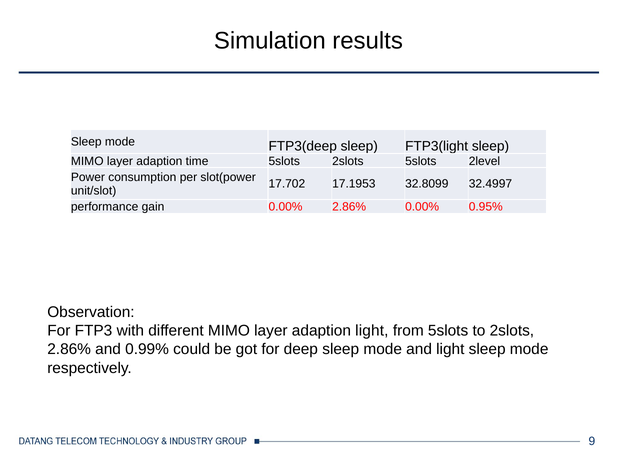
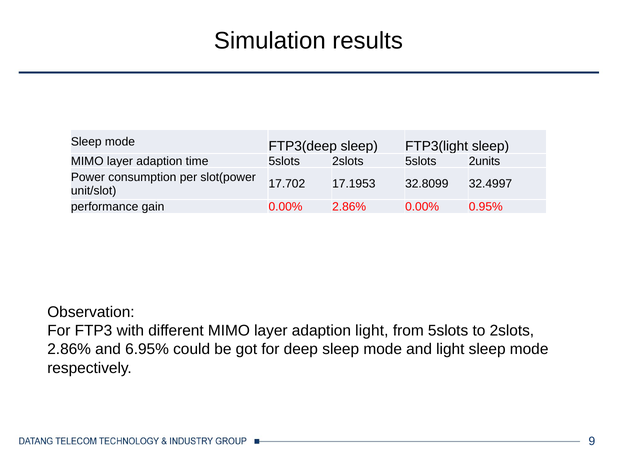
2level: 2level -> 2units (485, 161)
0.99%: 0.99% -> 6.95% (147, 349)
